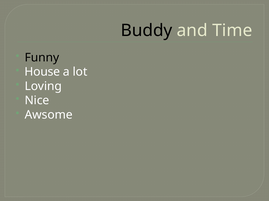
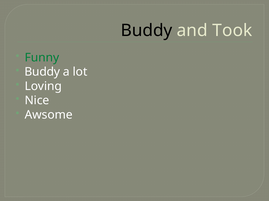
Time: Time -> Took (232, 31)
Funny colour: black -> green (42, 58)
House: House -> Buddy (42, 72)
